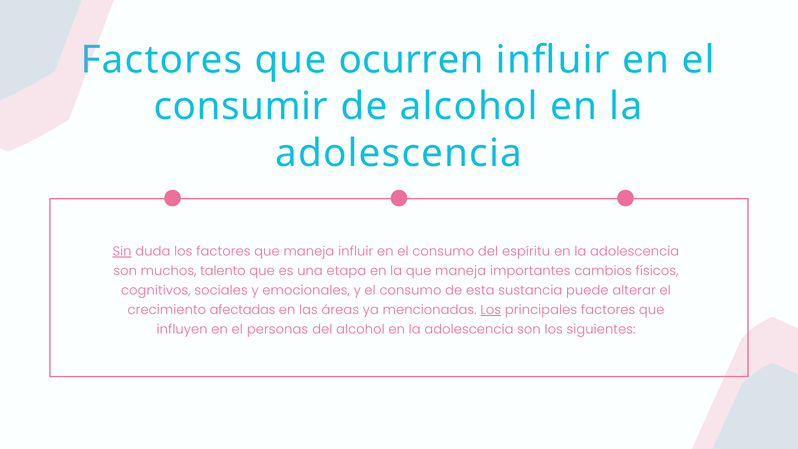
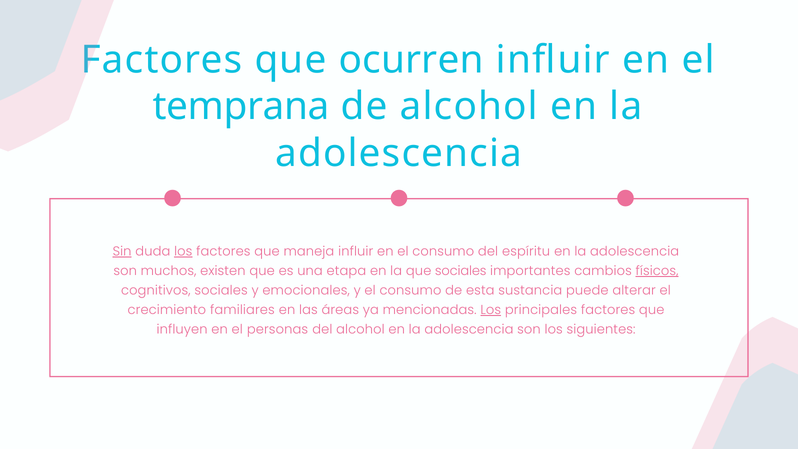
consumir: consumir -> temprana (241, 107)
los underline: none -> present (183, 251)
talento: talento -> existen (223, 271)
la que maneja: maneja -> sociales (461, 271)
físicos underline: none -> present (657, 271)
afectadas: afectadas -> familiares (242, 310)
